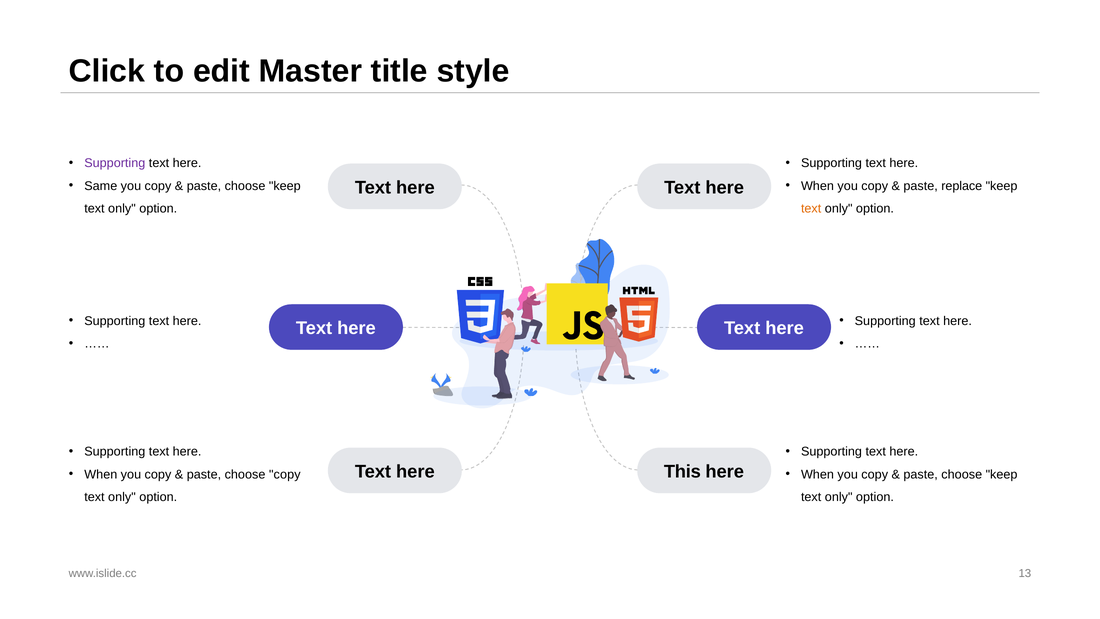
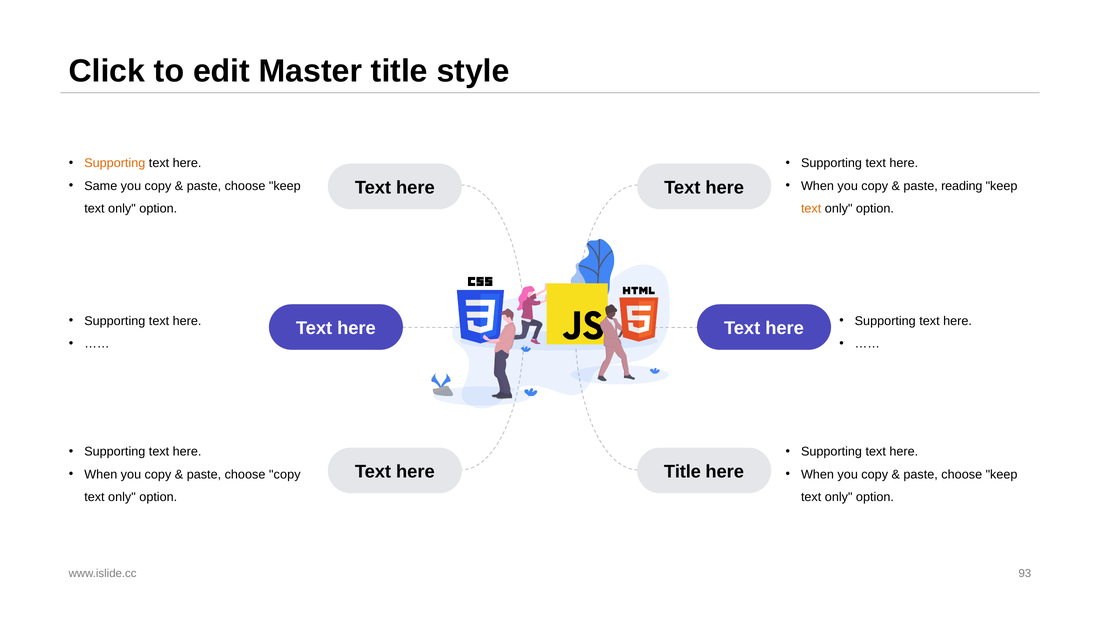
Supporting colour: purple -> orange (115, 163)
replace: replace -> reading (962, 186)
This: This -> Title (682, 471)
13: 13 -> 93 (1025, 573)
